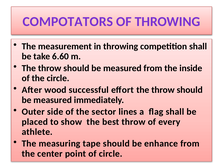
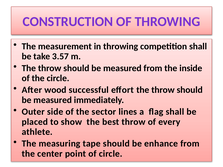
COMPOTATORS: COMPOTATORS -> CONSTRUCTION (68, 22)
6.60: 6.60 -> 3.57 (60, 56)
